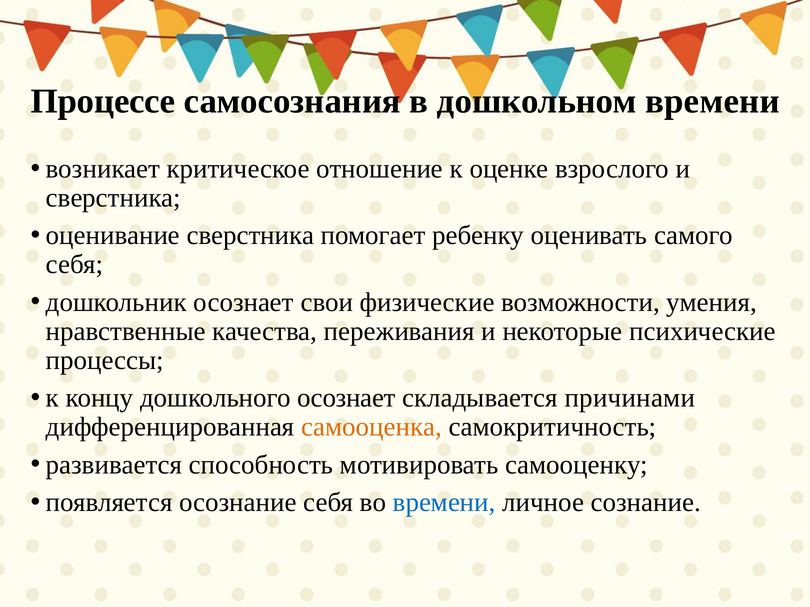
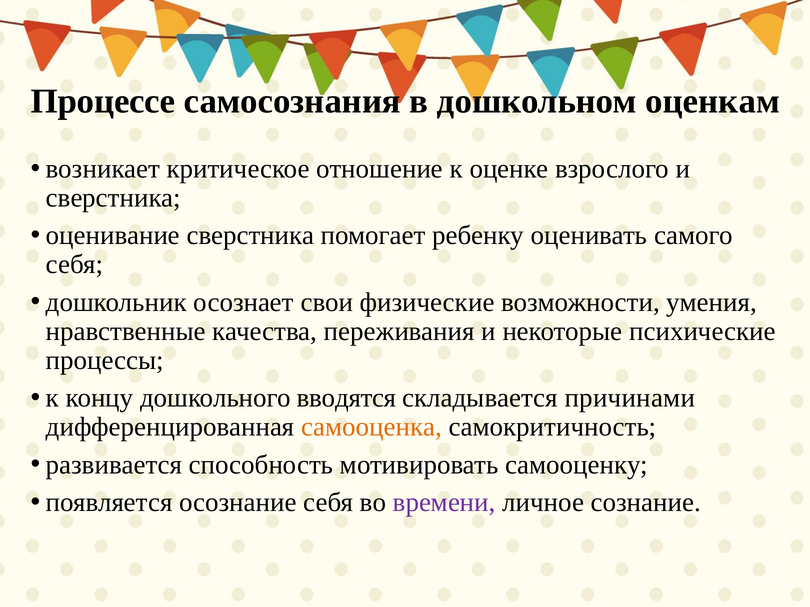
дошкольном времени: времени -> оценкам (712, 101)
дошкольного осознает: осознает -> вводятся (347, 398)
времени colour: blue -> purple (444, 503)
